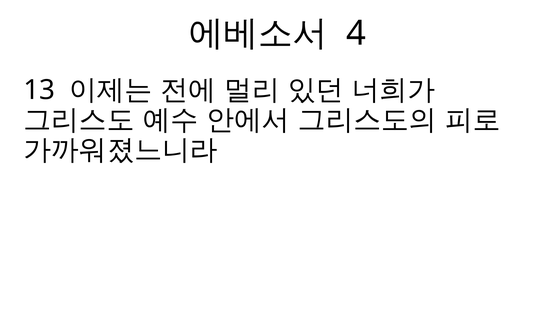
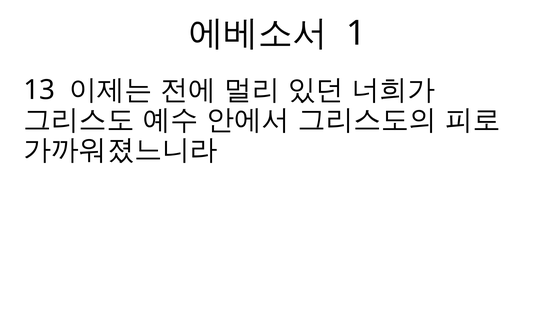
4: 4 -> 1 (356, 33)
